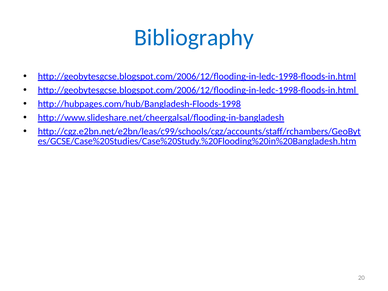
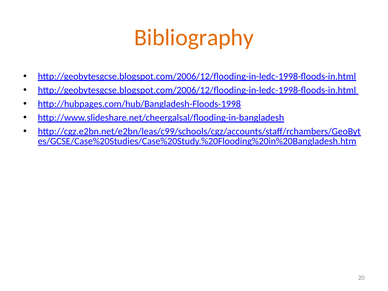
Bibliography colour: blue -> orange (194, 38)
